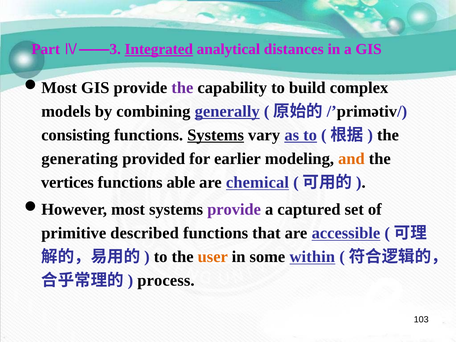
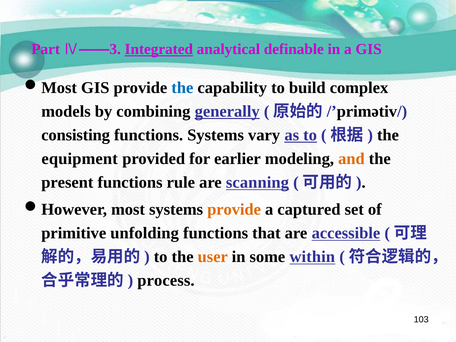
distances: distances -> definable (294, 49)
the colour: purple -> blue (182, 88)
Systems underline: present -> none (216, 135)
generating: generating -> equipment (80, 159)
vertices: vertices -> present (67, 182)
able: able -> rule (181, 182)
chemical: chemical -> scanning (257, 182)
provide colour: purple -> orange (234, 209)
described: described -> unfolding (145, 233)
